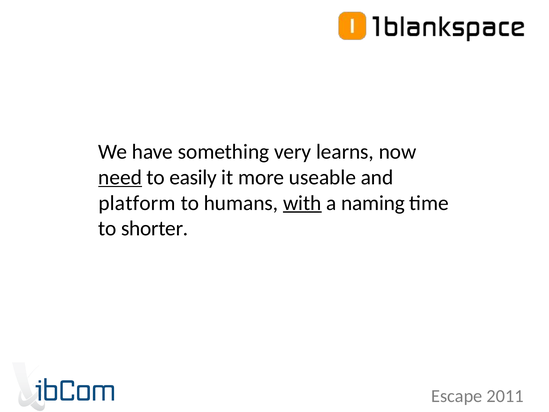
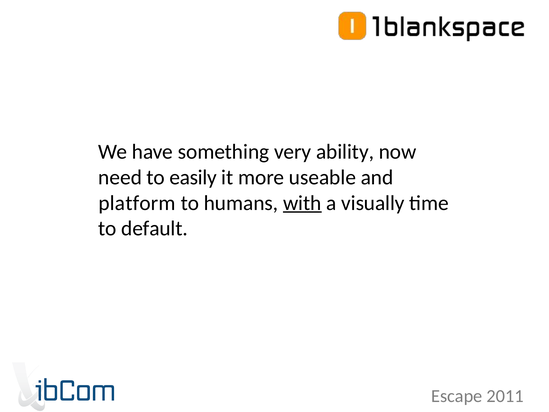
learns: learns -> ability (345, 152)
need underline: present -> none (120, 177)
naming: naming -> visually (373, 203)
shorter: shorter -> default (155, 228)
